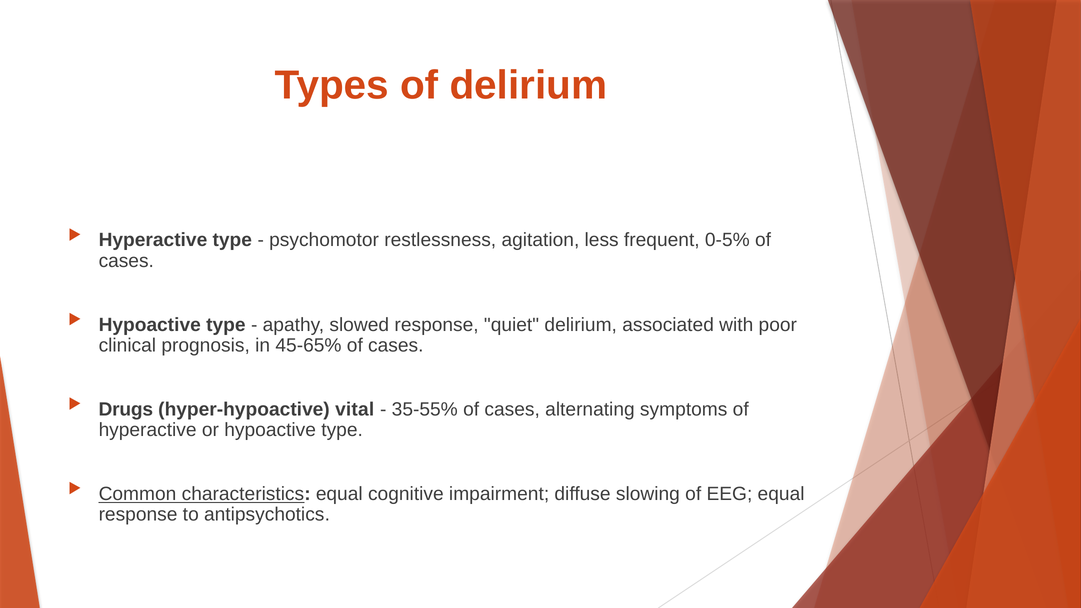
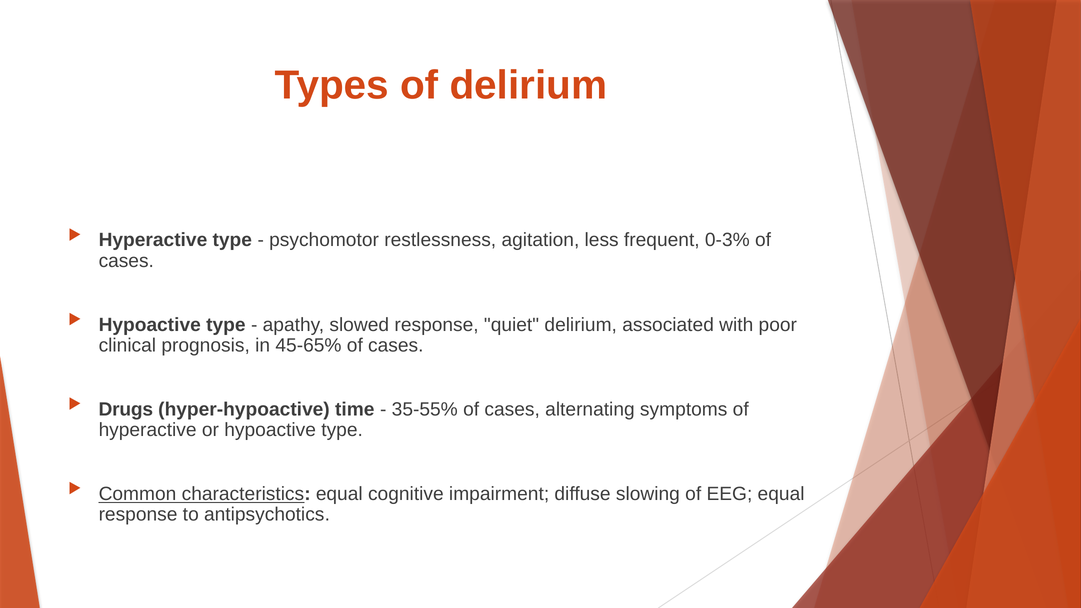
0-5%: 0-5% -> 0-3% (727, 240)
vital: vital -> time (355, 409)
